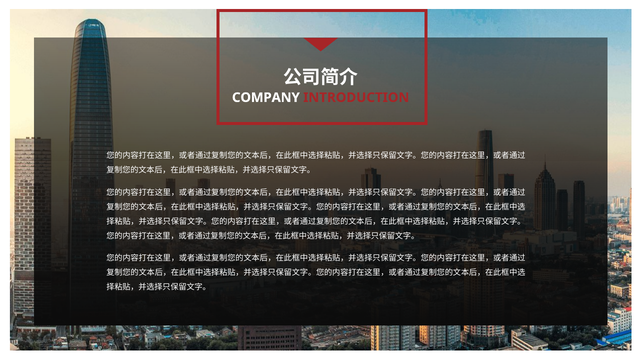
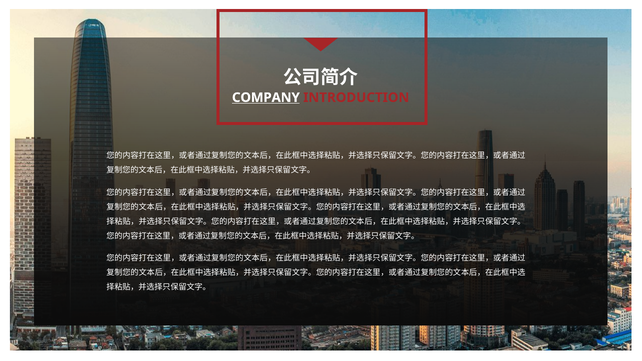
COMPANY underline: none -> present (266, 98)
